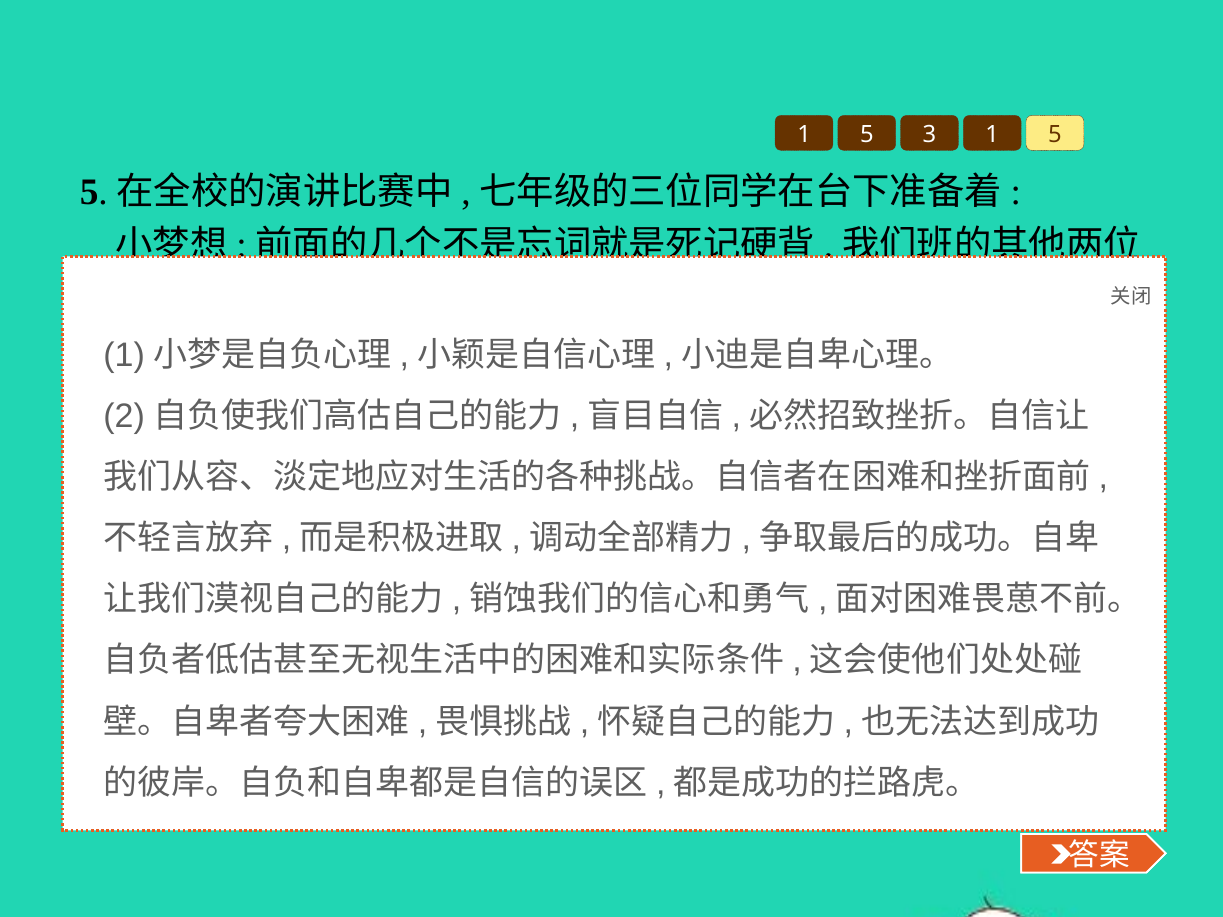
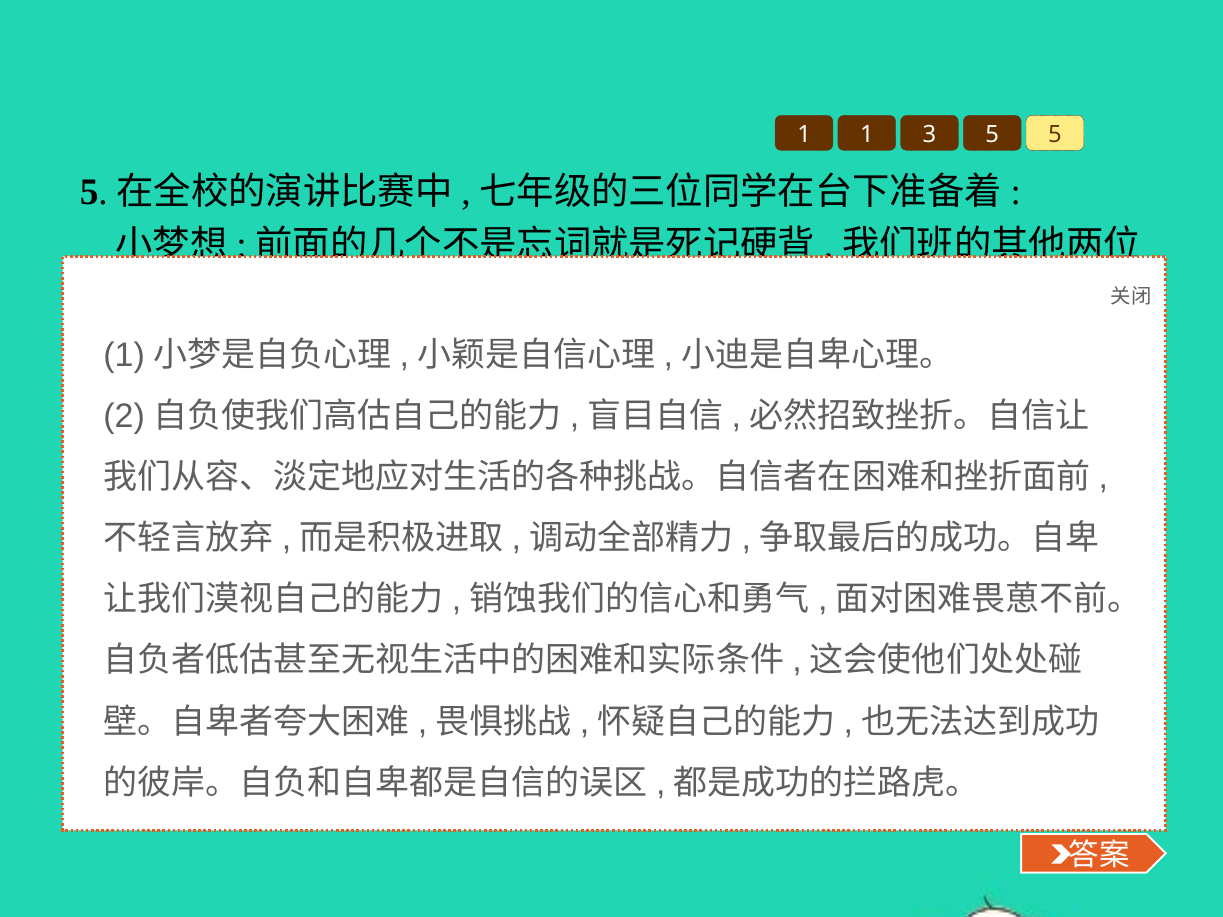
5: 5 -> 1 (867, 135)
3 1: 1 -> 5 (992, 135)
